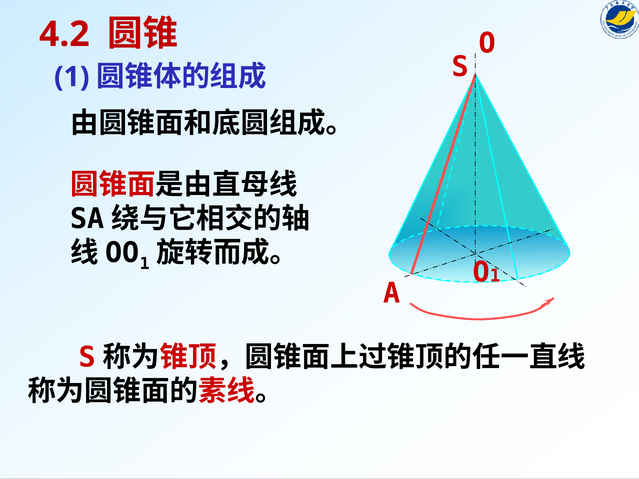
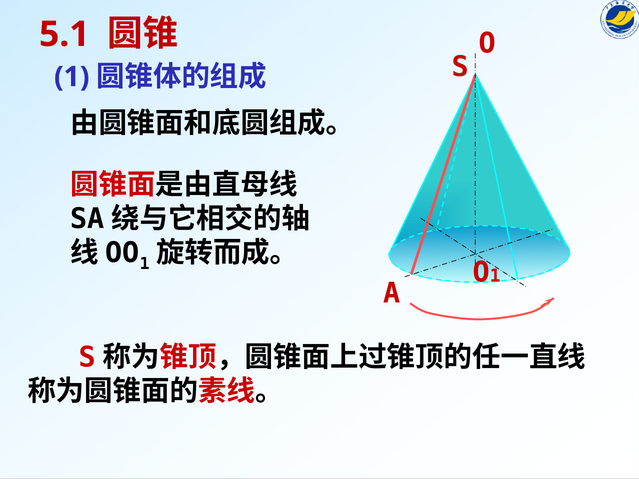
4.2: 4.2 -> 5.1 (64, 34)
